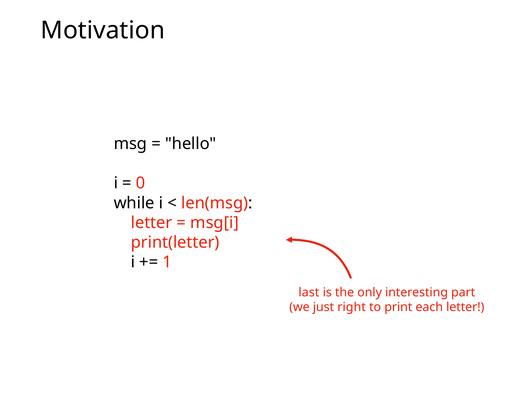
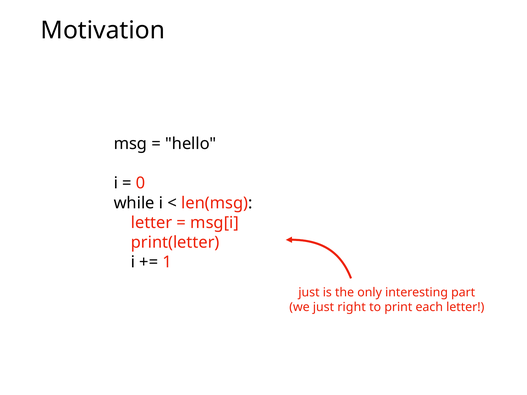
last: last -> just (309, 292)
